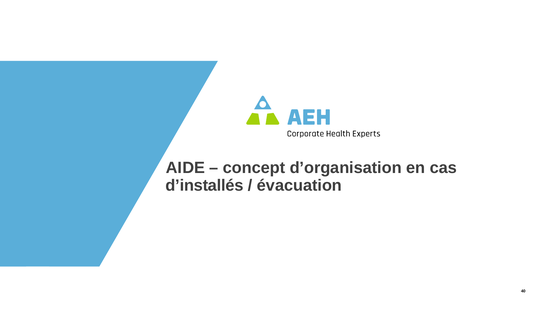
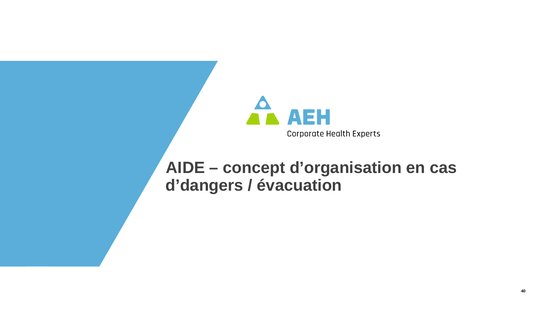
d’installés: d’installés -> d’dangers (204, 186)
